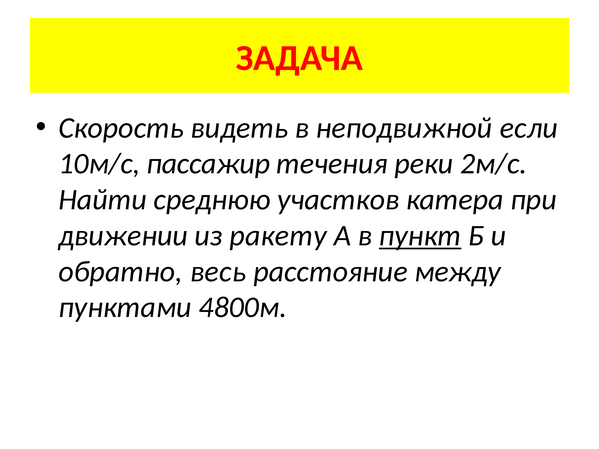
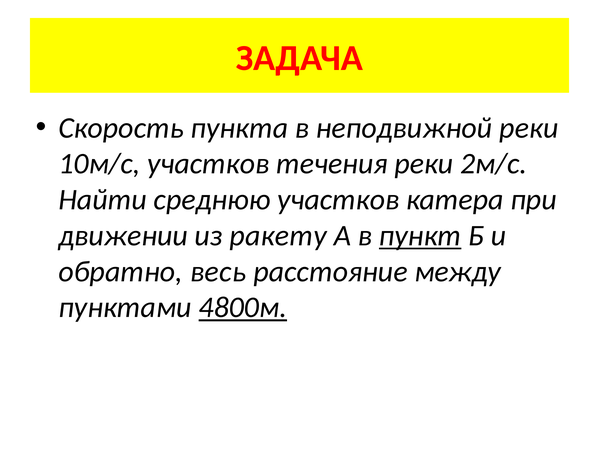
видеть: видеть -> пункта (239, 128)
неподвижной если: если -> реки (529, 128)
10м/с пассажир: пассажир -> участков (208, 164)
4800м underline: none -> present (243, 308)
